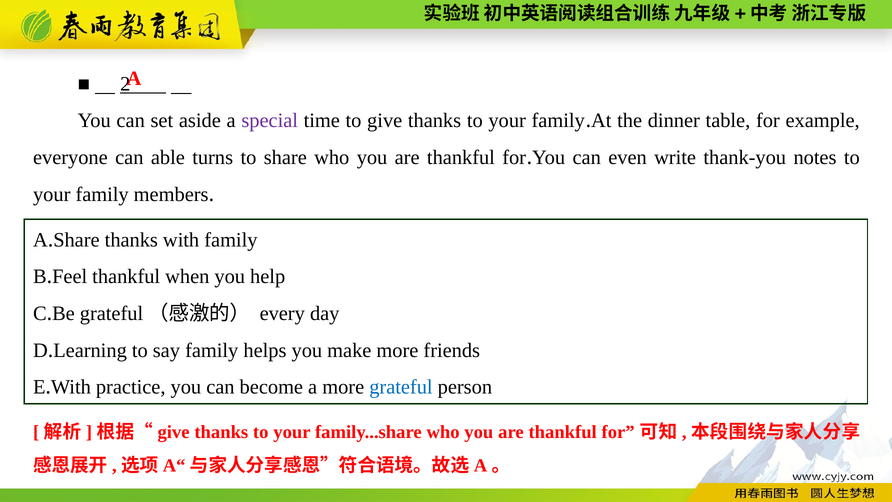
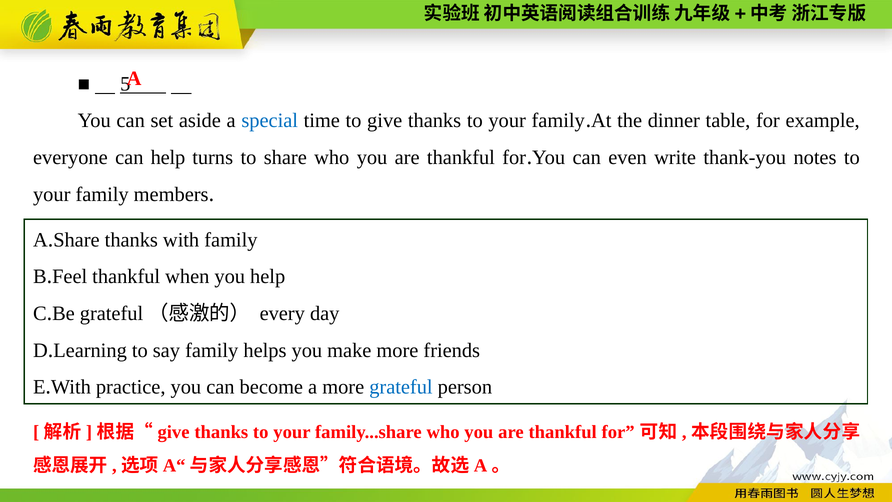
2: 2 -> 5 (125, 84)
special colour: purple -> blue (270, 121)
can able: able -> help (168, 157)
